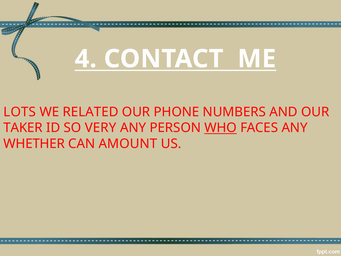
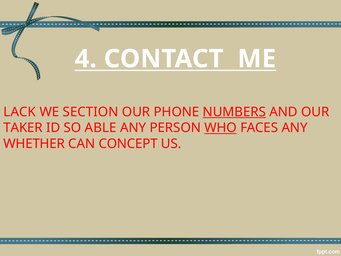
LOTS: LOTS -> LACK (20, 112)
RELATED: RELATED -> SECTION (91, 112)
NUMBERS underline: none -> present (234, 112)
VERY: VERY -> ABLE (101, 128)
AMOUNT: AMOUNT -> CONCEPT (128, 144)
